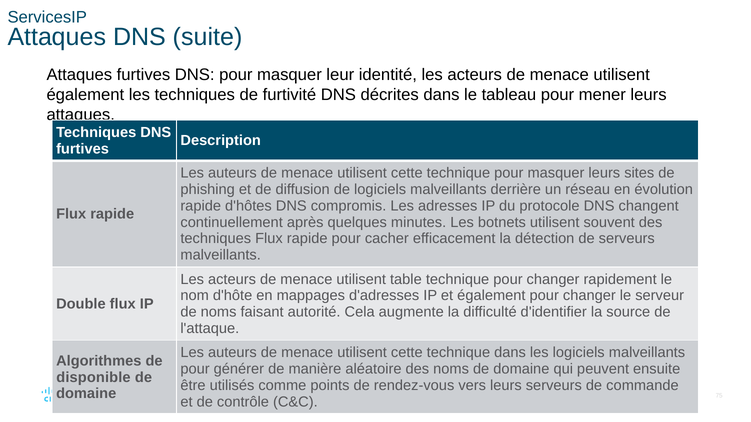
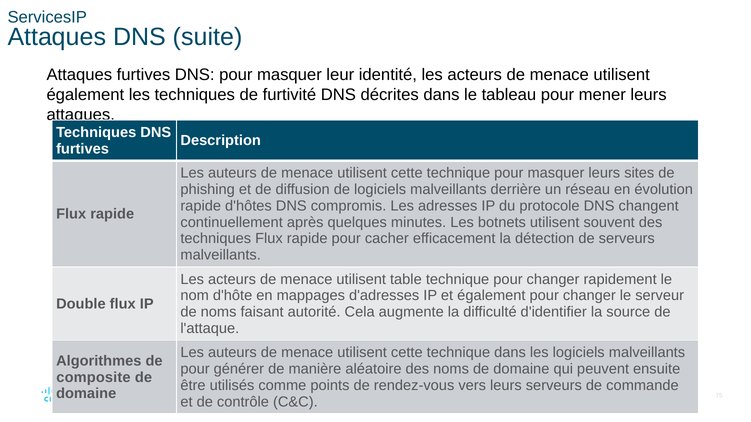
disponible: disponible -> composite (93, 378)
